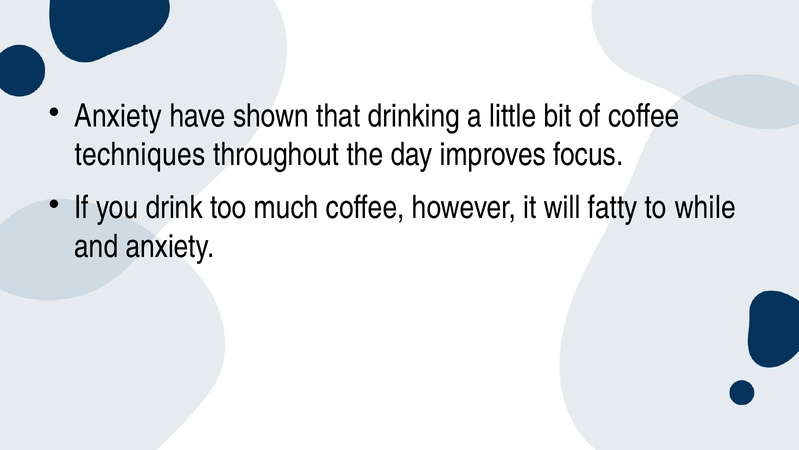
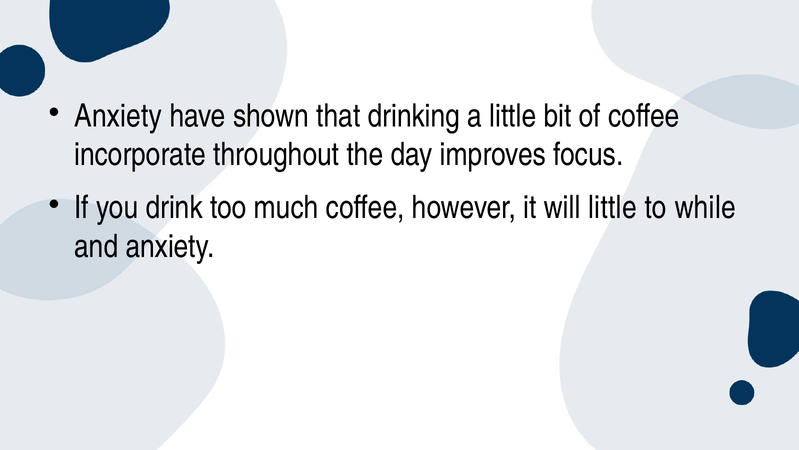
techniques: techniques -> incorporate (140, 155)
will fatty: fatty -> little (612, 208)
